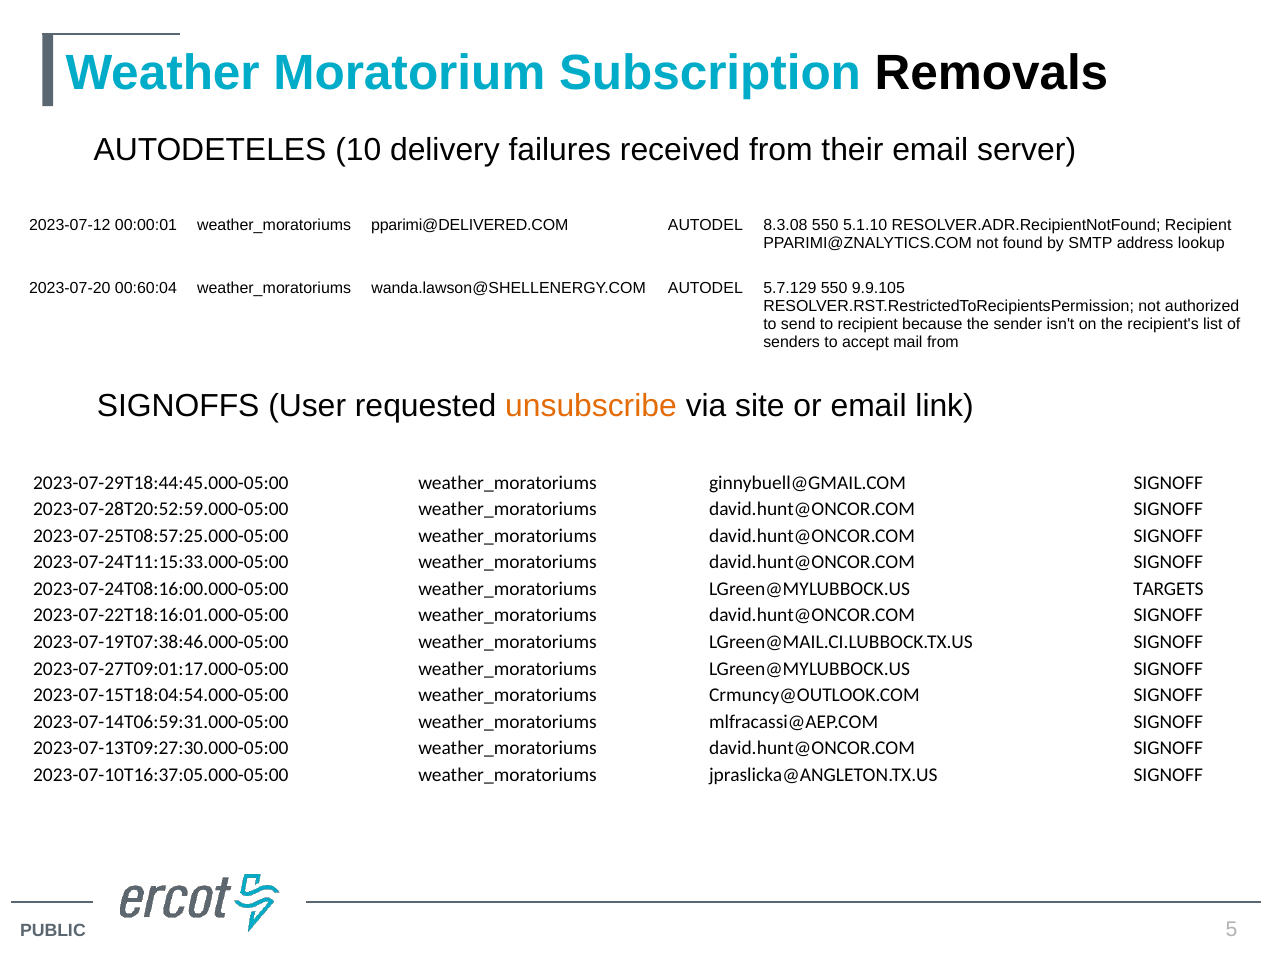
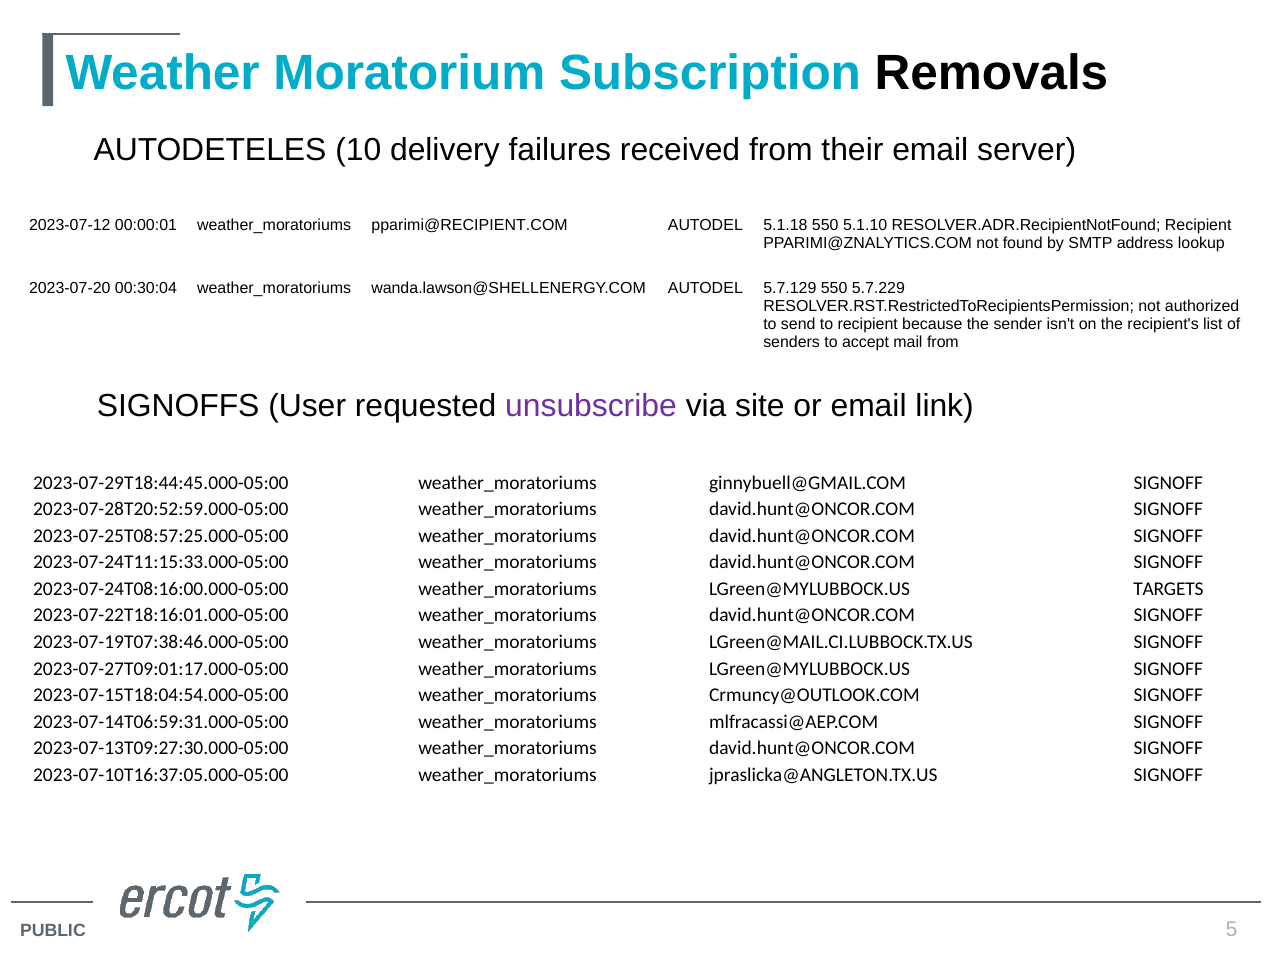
pparimi@DELIVERED.COM: pparimi@DELIVERED.COM -> pparimi@RECIPIENT.COM (470, 225)
8.3.08: 8.3.08 -> 5.1.18 (785, 225)
00:60:04: 00:60:04 -> 00:30:04 (146, 289)
9.9.105: 9.9.105 -> 5.7.229 (878, 289)
unsubscribe colour: orange -> purple (591, 407)
